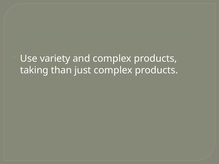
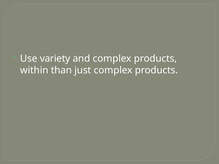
taking: taking -> within (34, 70)
